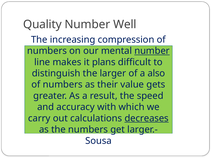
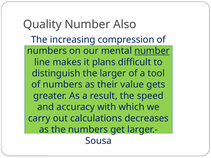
Well: Well -> Also (125, 24)
also: also -> tool (156, 73)
decreases underline: present -> none (147, 118)
